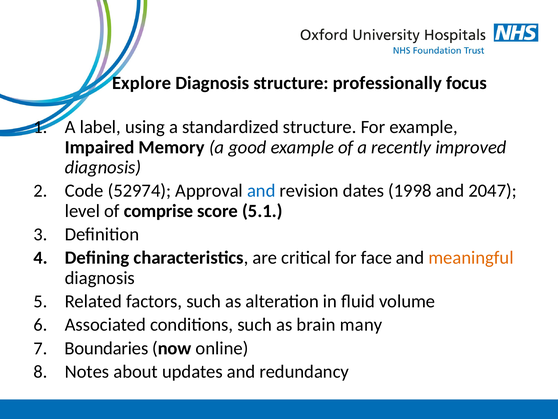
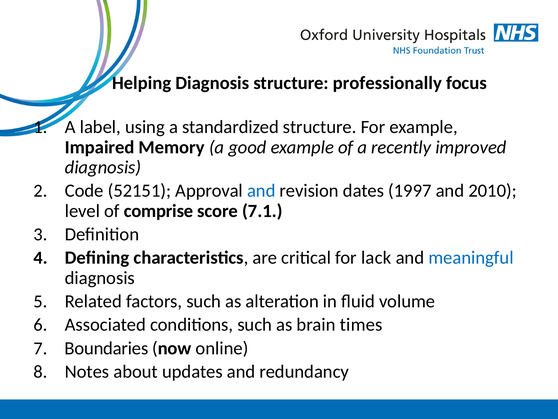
Explore: Explore -> Helping (142, 83)
52974: 52974 -> 52151 (139, 191)
1998: 1998 -> 1997 (410, 191)
2047: 2047 -> 2010 (493, 191)
5.1: 5.1 -> 7.1 (262, 211)
face: face -> lack (376, 257)
meaningful colour: orange -> blue (471, 257)
many: many -> times (361, 324)
